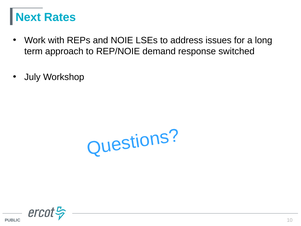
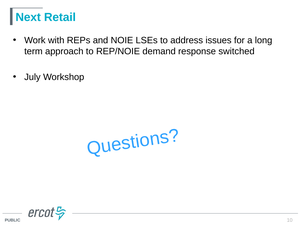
Rates: Rates -> Retail (60, 17)
